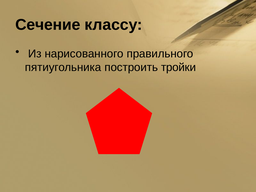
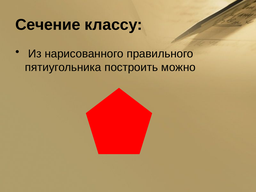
тройки: тройки -> можно (178, 67)
